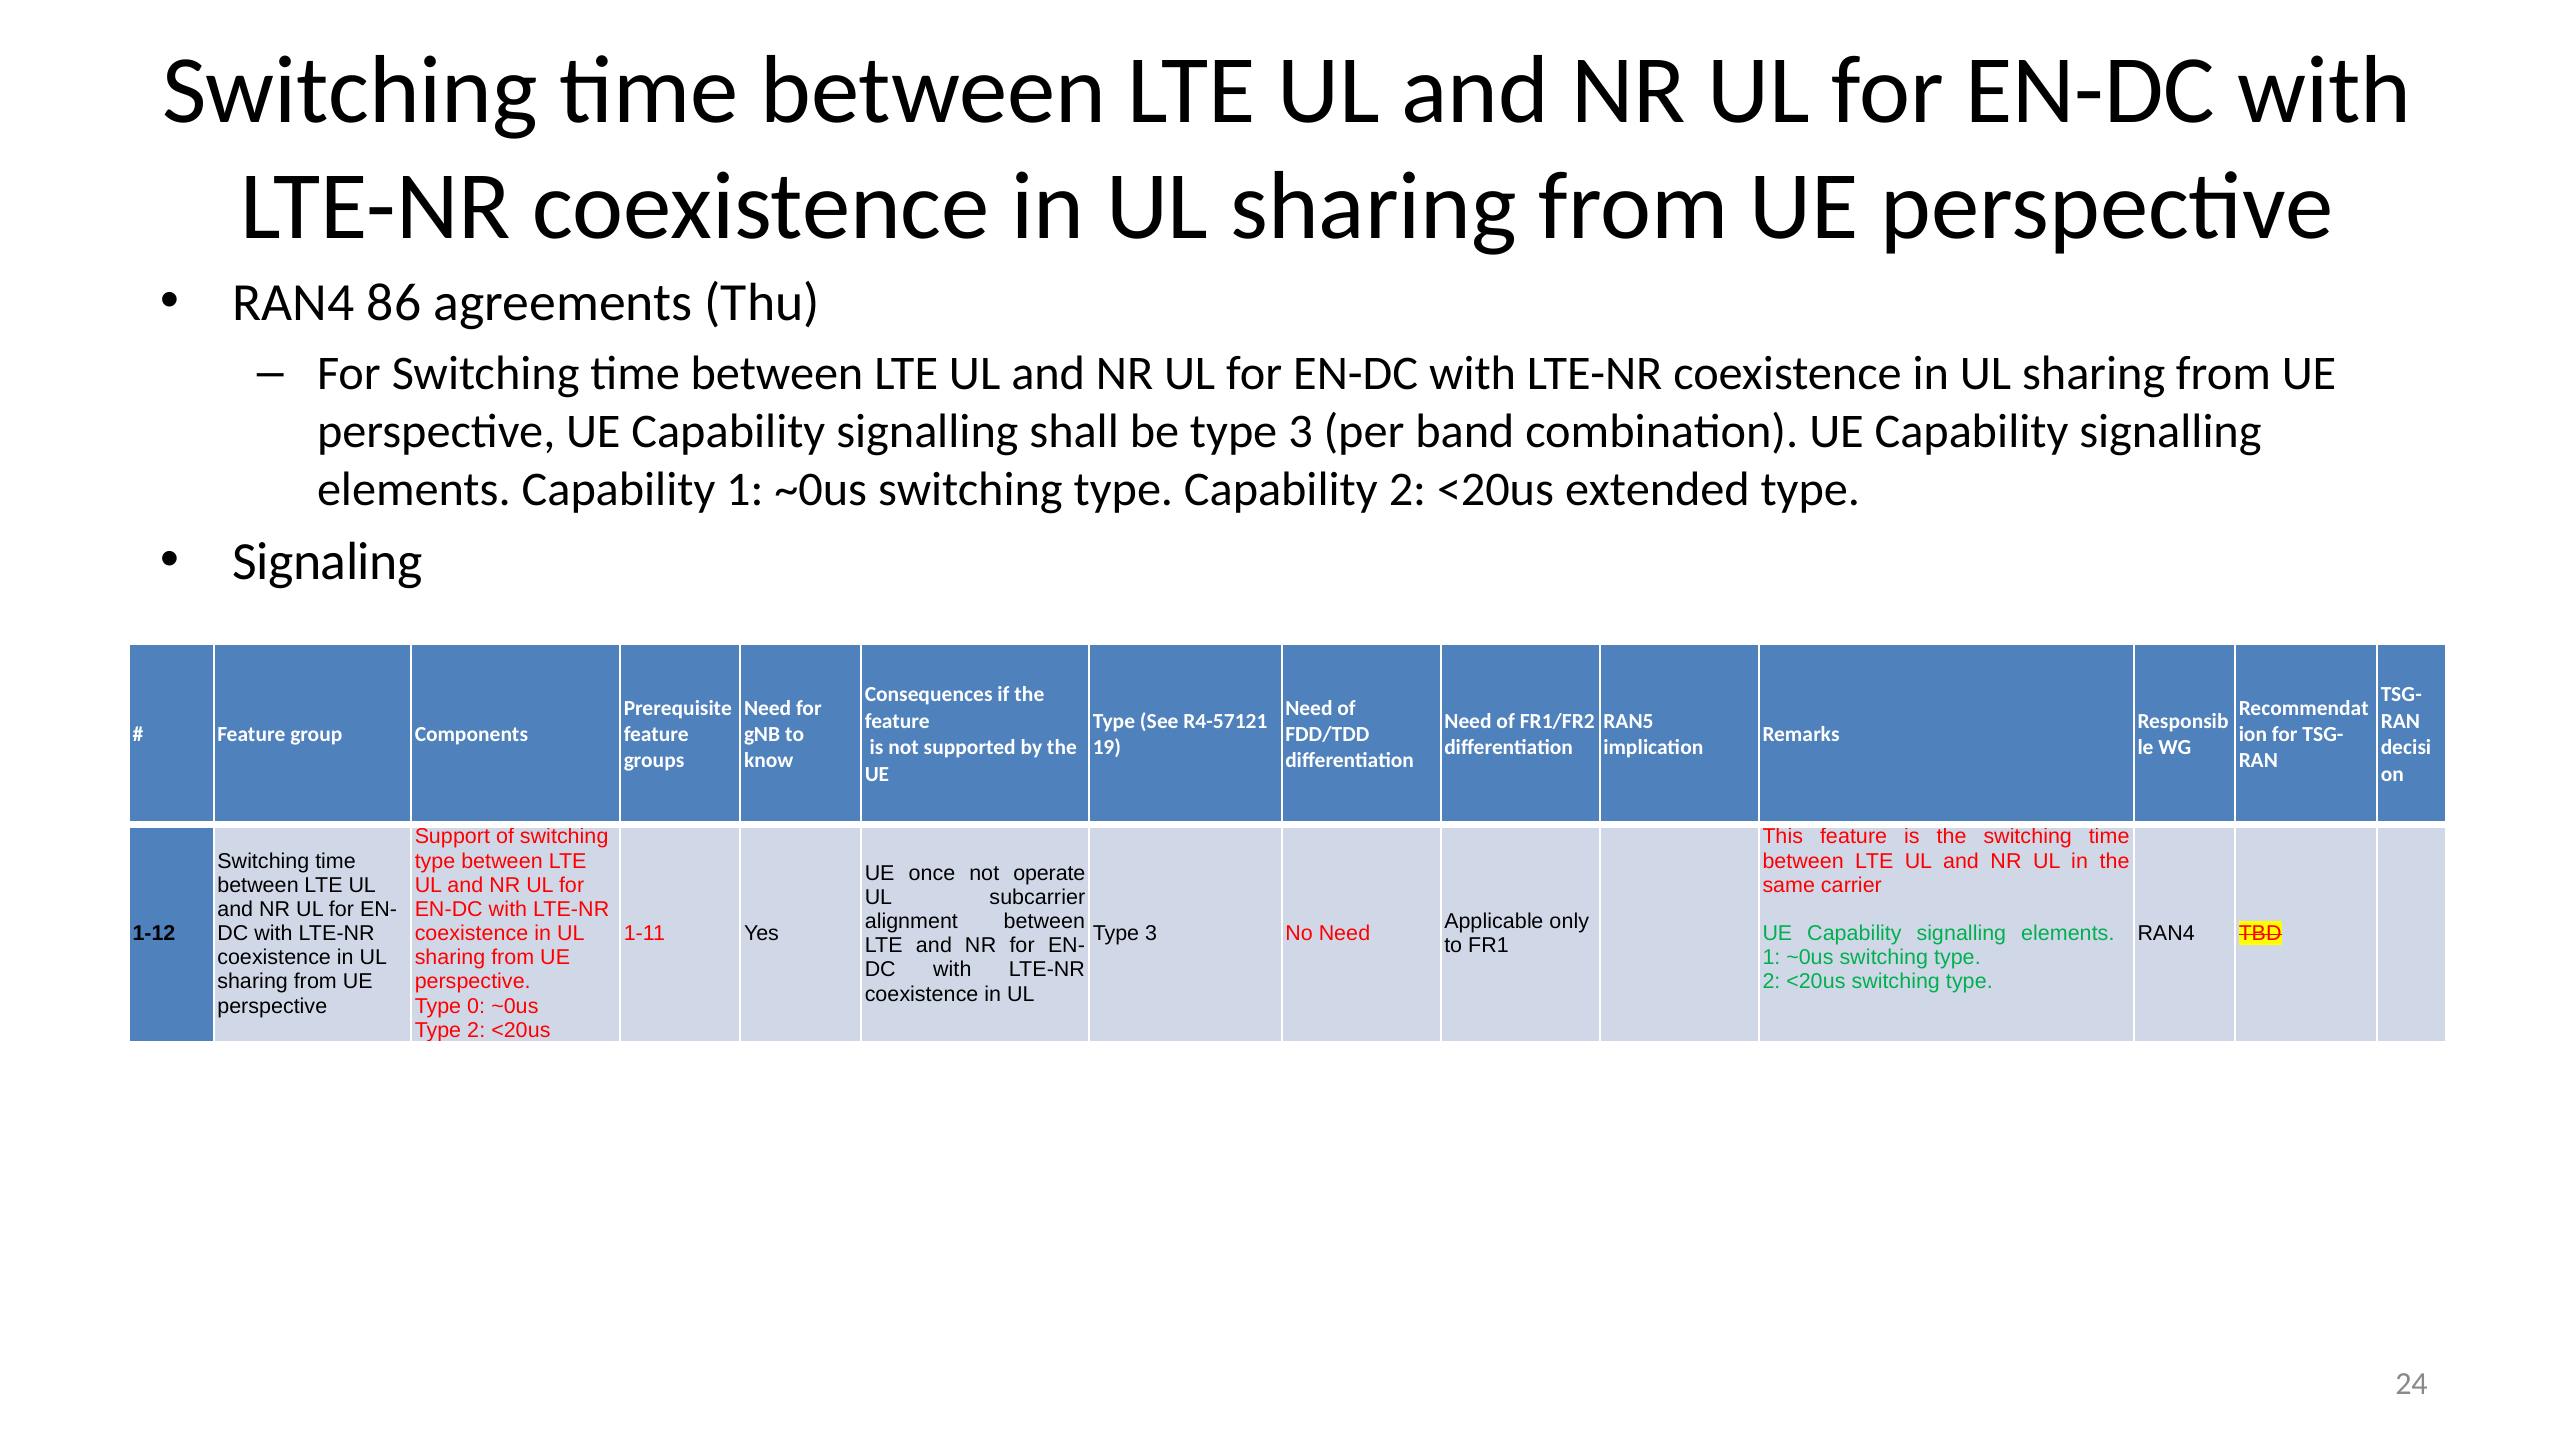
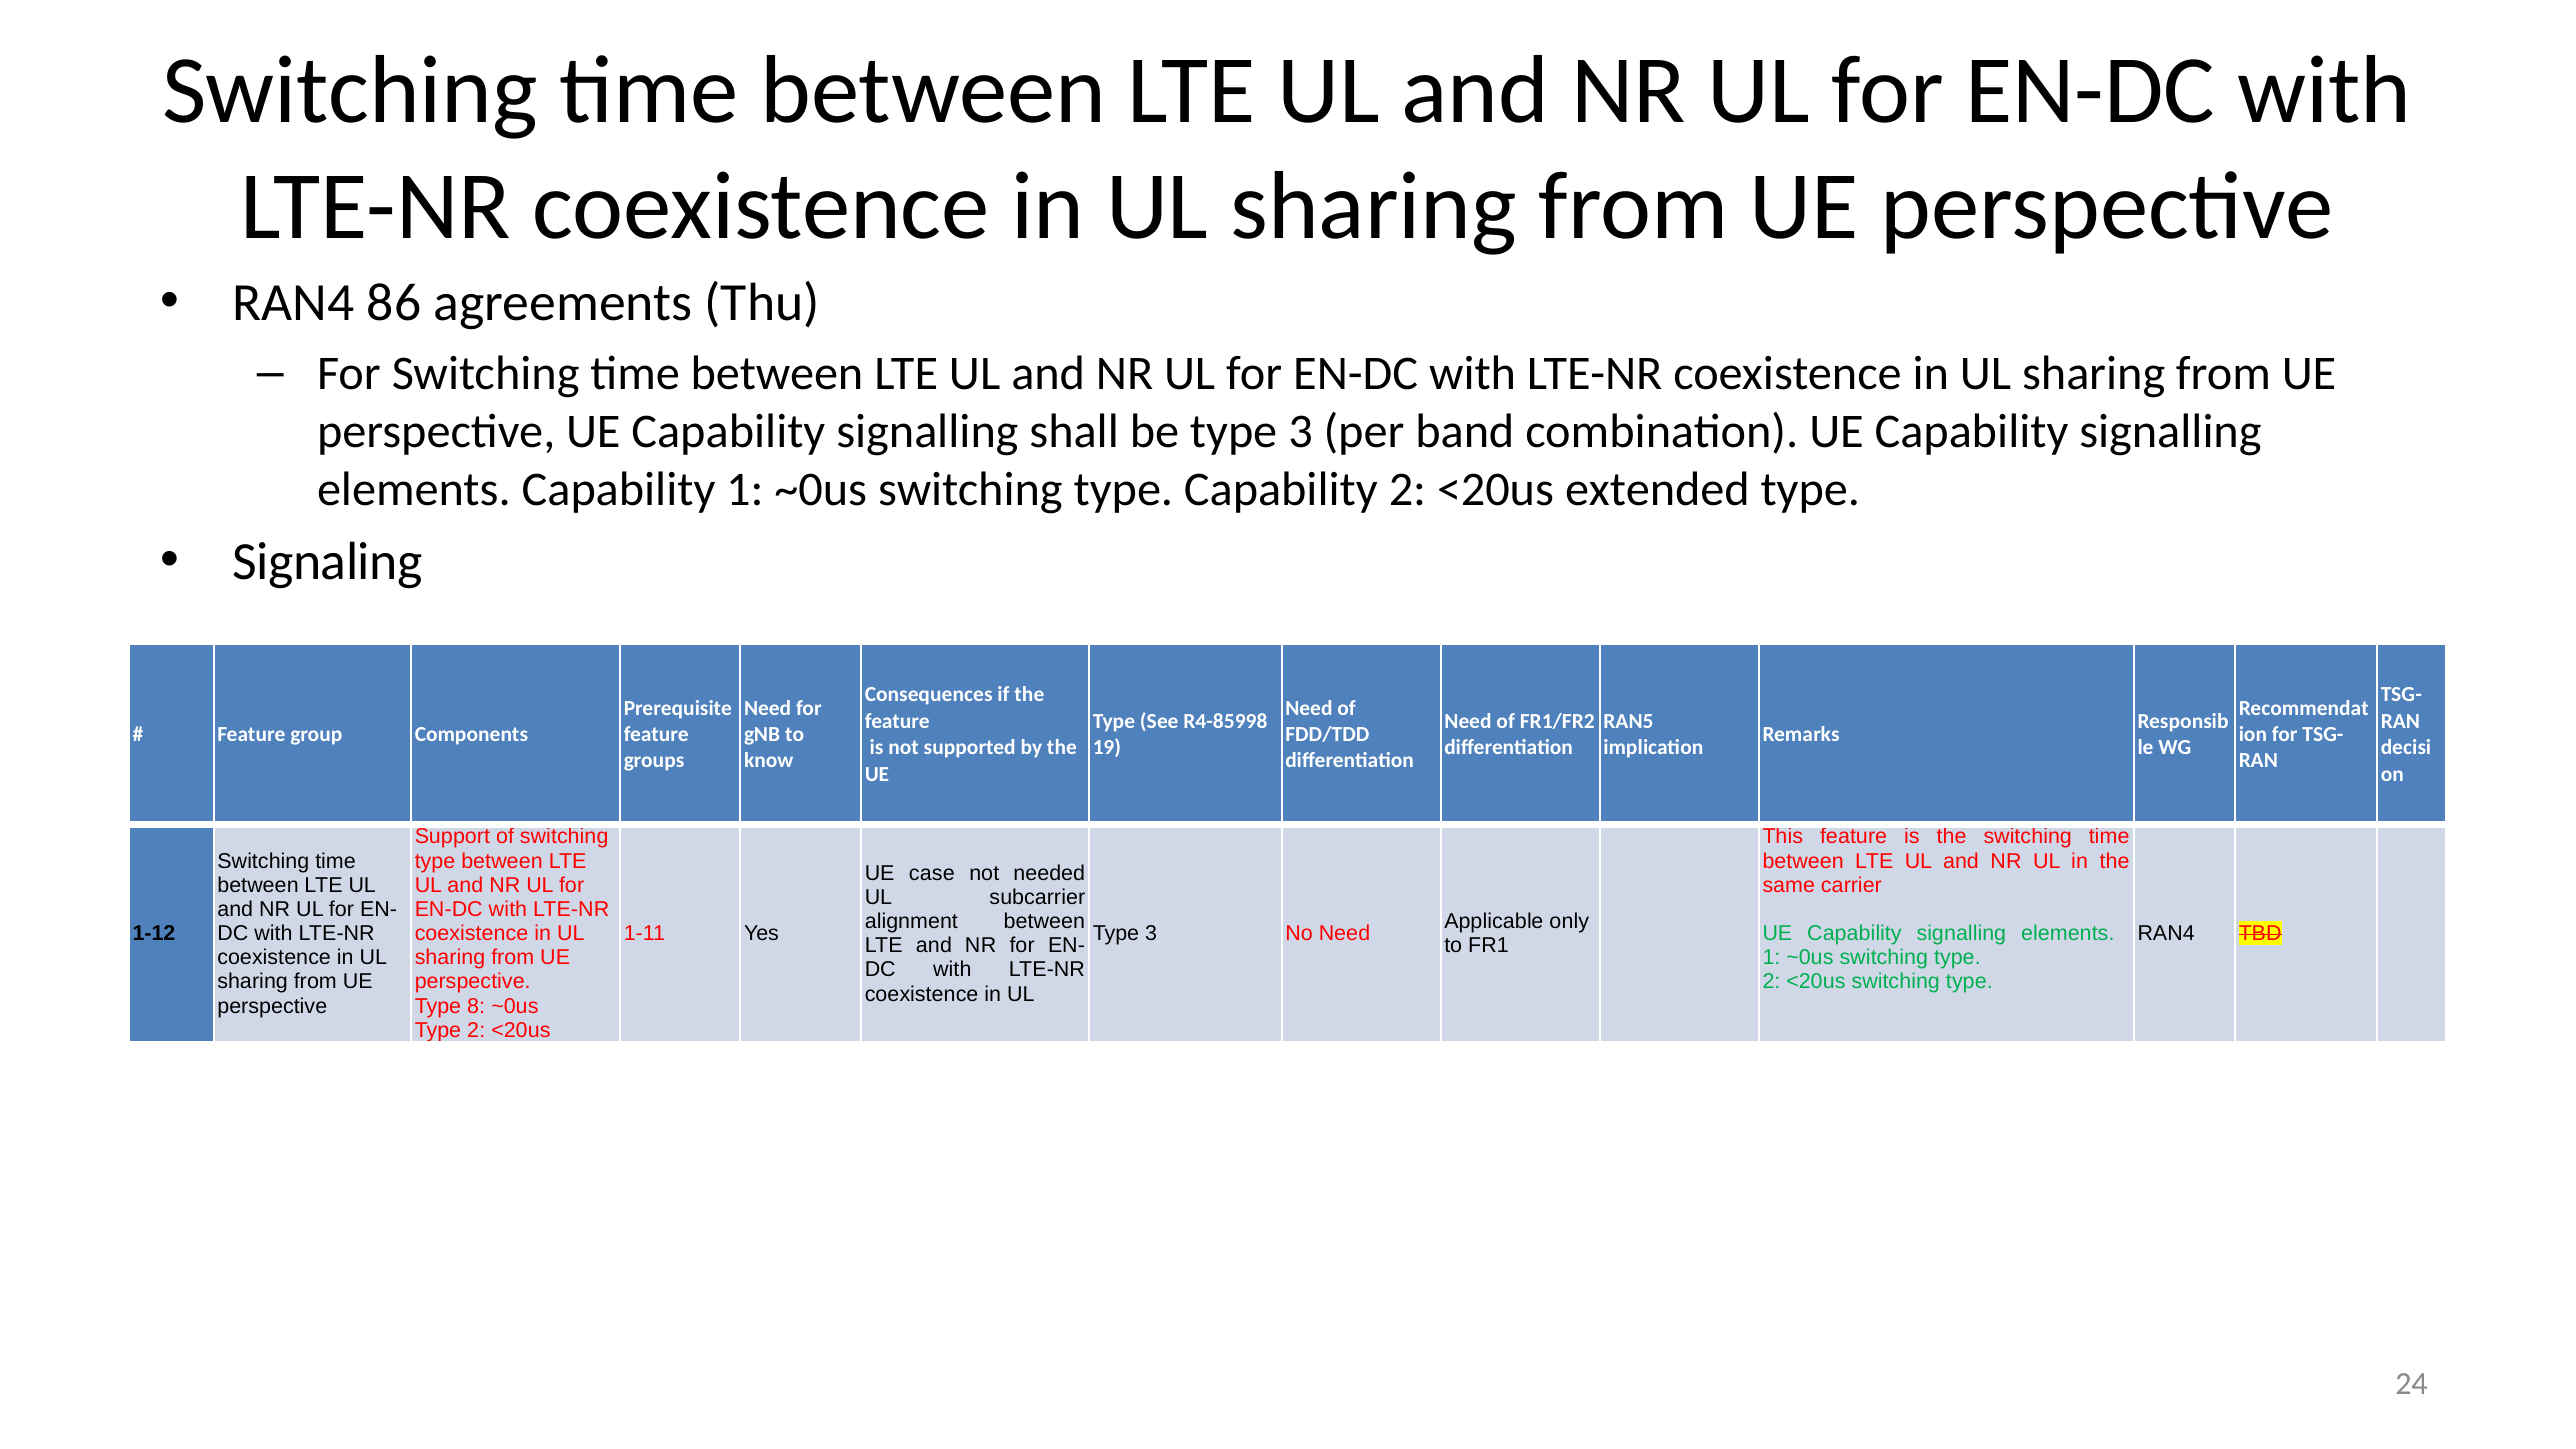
R4-57121: R4-57121 -> R4-85998 (1225, 721)
once: once -> case (932, 873)
operate: operate -> needed (1049, 873)
0: 0 -> 8 (476, 1006)
